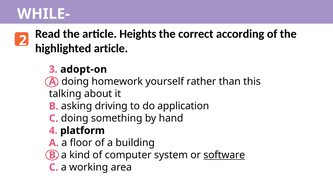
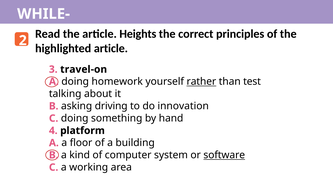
according: according -> principles (240, 34)
adopt-on: adopt-on -> travel-on (84, 69)
rather underline: none -> present (201, 81)
this: this -> test (252, 81)
application: application -> innovation (183, 106)
